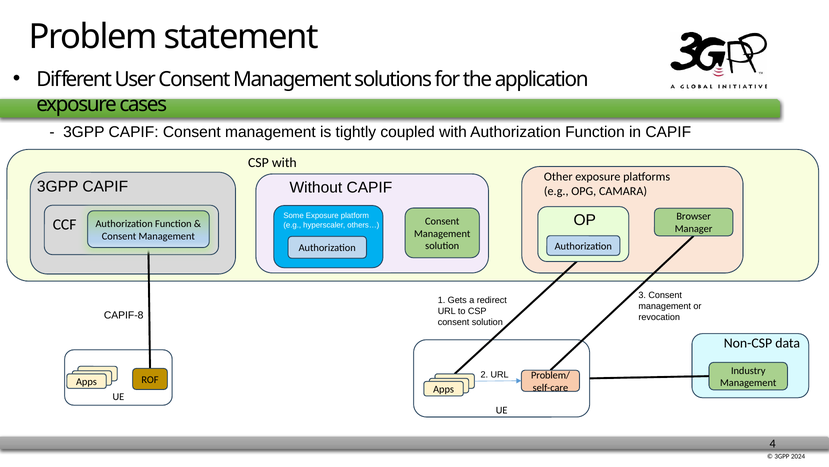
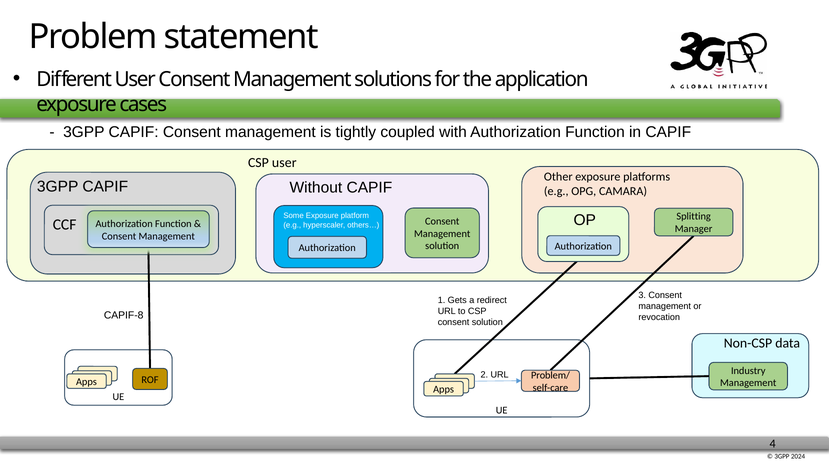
CSP with: with -> user (284, 162)
Browser: Browser -> Splitting (694, 216)
